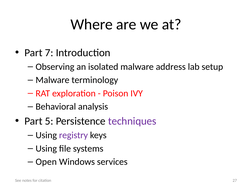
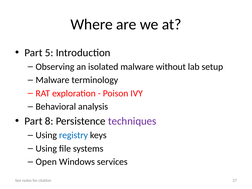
7: 7 -> 5 (49, 53)
address: address -> without (171, 67)
5: 5 -> 8 (49, 121)
registry colour: purple -> blue (73, 135)
